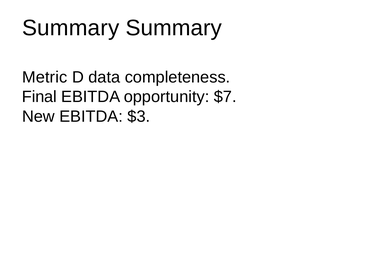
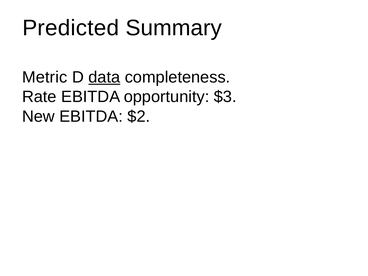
Summary: Summary -> Predicted (71, 28)
data underline: none -> present (104, 77)
Final: Final -> Rate (39, 97)
$7: $7 -> $3 (225, 97)
$3: $3 -> $2 (139, 116)
